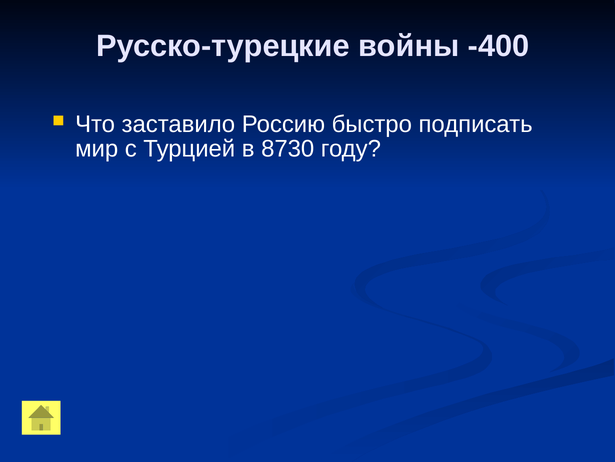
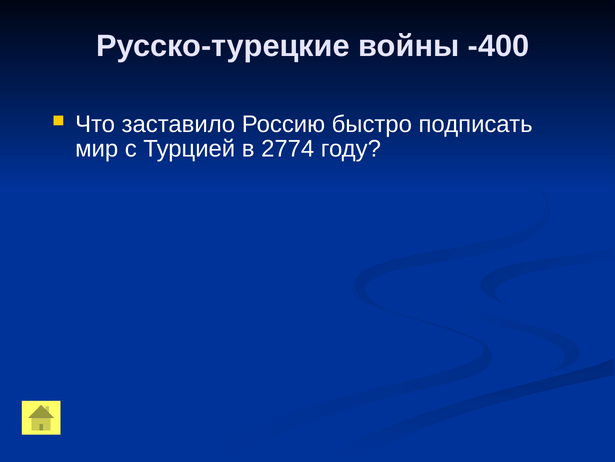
8730: 8730 -> 2774 (288, 149)
